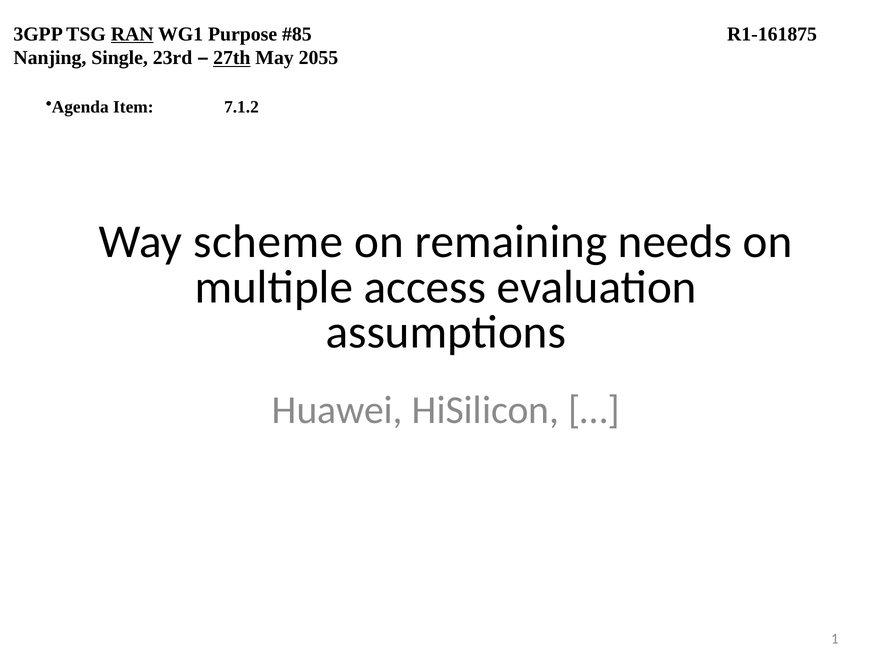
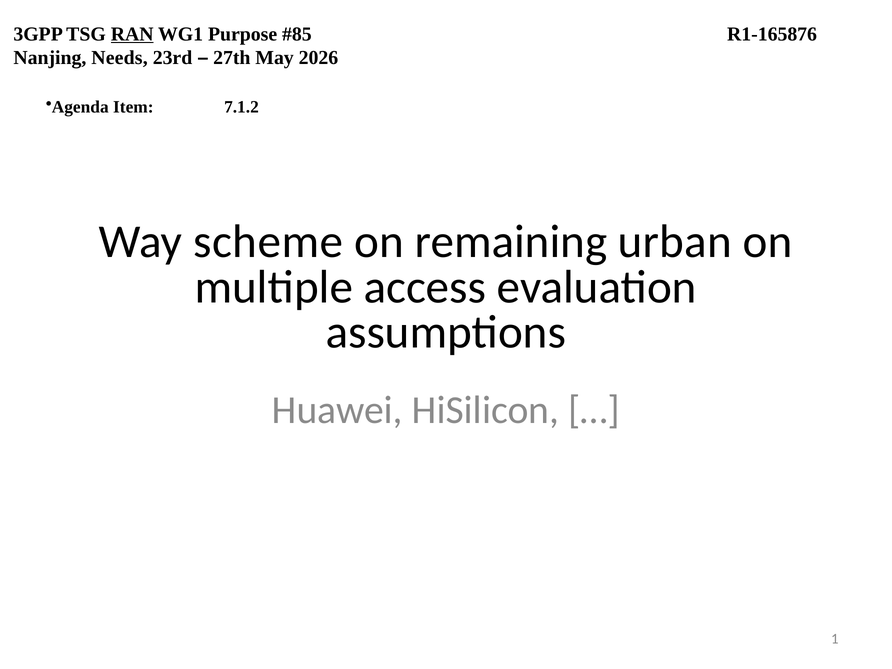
R1-161875: R1-161875 -> R1-165876 (772, 34)
Single: Single -> Needs (119, 58)
27th underline: present -> none (232, 58)
2055: 2055 -> 2026 (318, 58)
needs: needs -> urban (675, 242)
